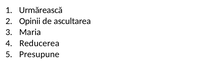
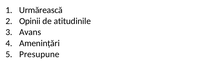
ascultarea: ascultarea -> atitudinile (72, 21)
Maria: Maria -> Avans (30, 32)
Reducerea: Reducerea -> Amenințări (39, 43)
